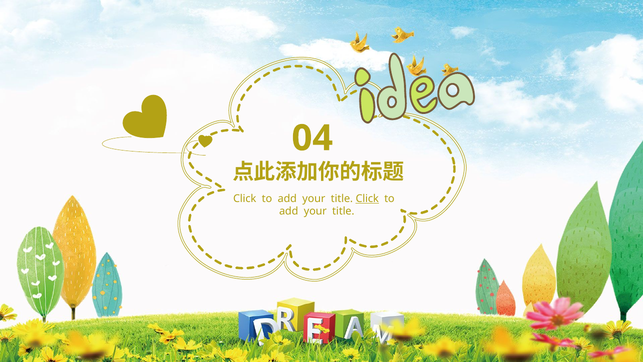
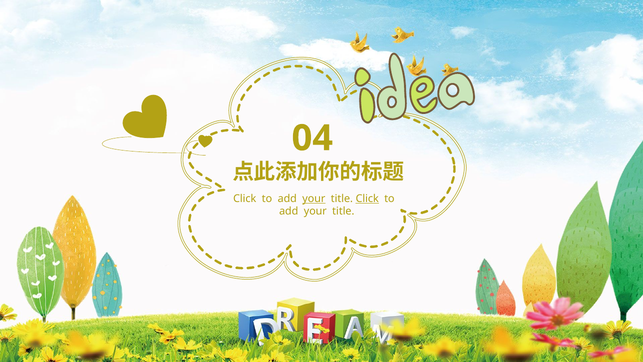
your underline: none -> present (314, 198)
